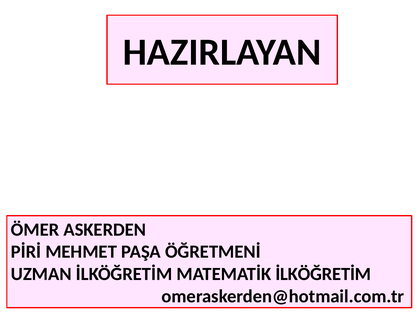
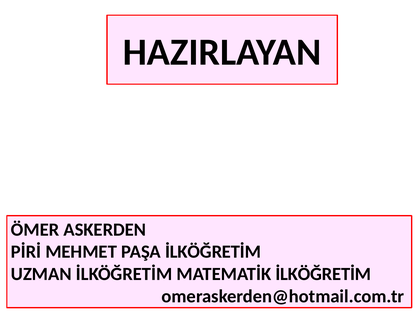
PAŞA ÖĞRETMENİ: ÖĞRETMENİ -> İLKÖĞRETİM (213, 252)
